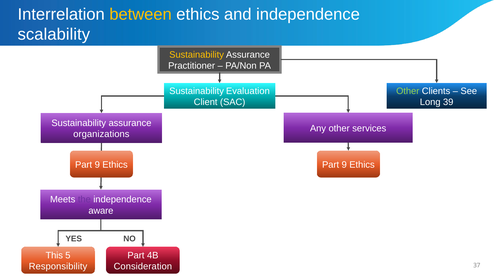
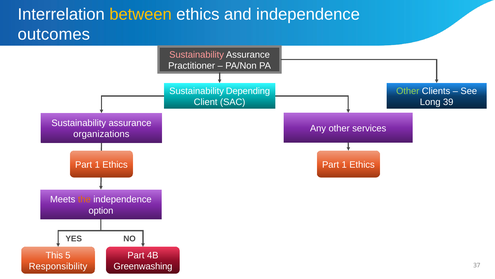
scalability: scalability -> outcomes (54, 34)
Sustainability colour: yellow -> pink (197, 55)
Evaluation: Evaluation -> Depending (248, 91)
9: 9 -> 1 (97, 164)
9: 9 -> 1 (344, 164)
the colour: purple -> orange (84, 199)
aware: aware -> option (101, 210)
Consideration: Consideration -> Greenwashing (143, 266)
